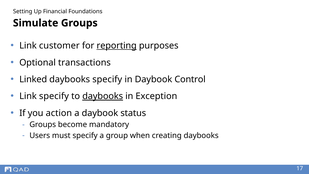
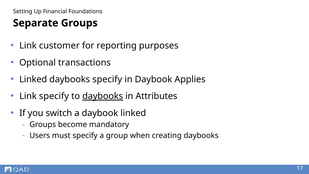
Simulate: Simulate -> Separate (36, 23)
reporting underline: present -> none (117, 46)
Control: Control -> Applies (190, 79)
Exception: Exception -> Attributes (156, 96)
action: action -> switch (59, 113)
daybook status: status -> linked (133, 113)
